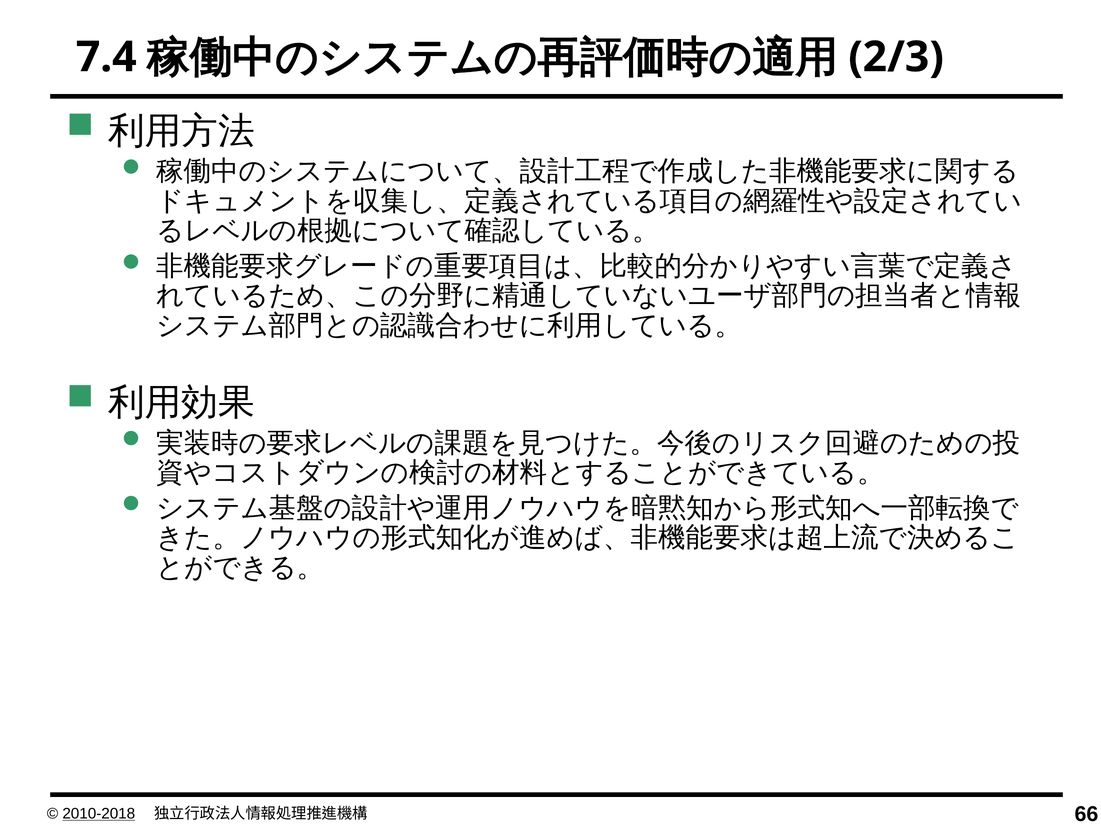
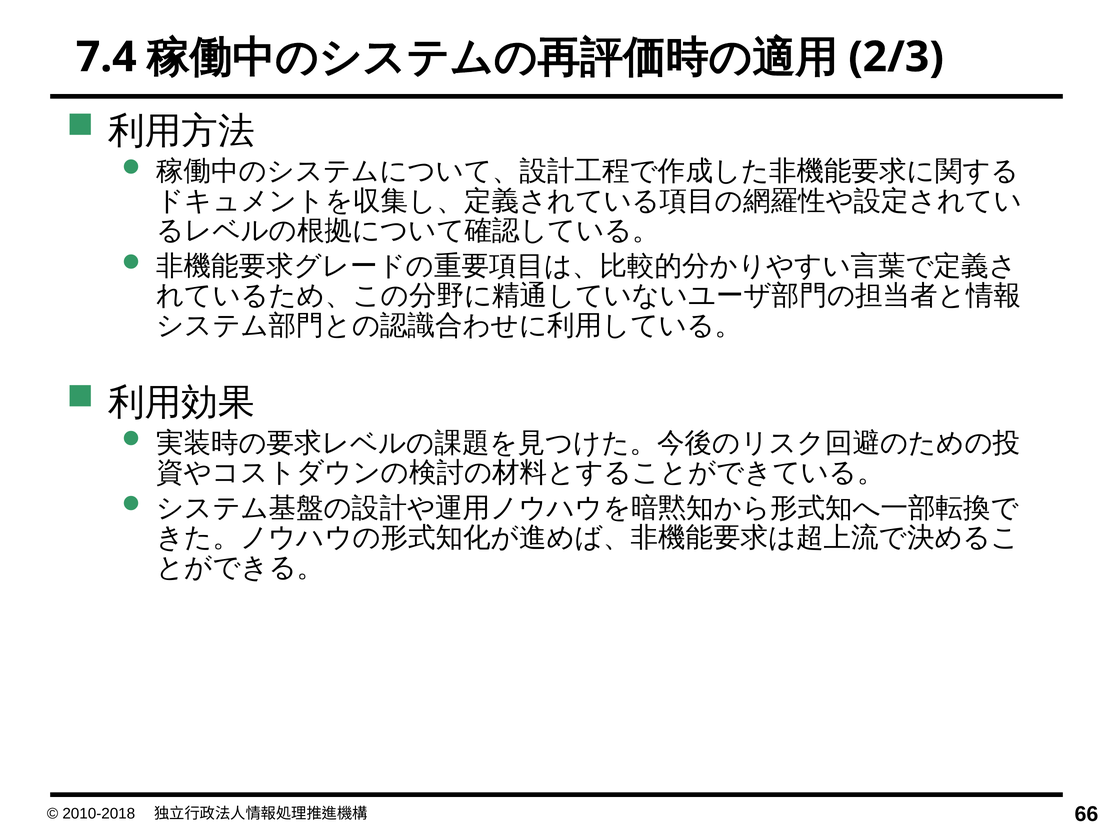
2010-2018 underline: present -> none (99, 813)
